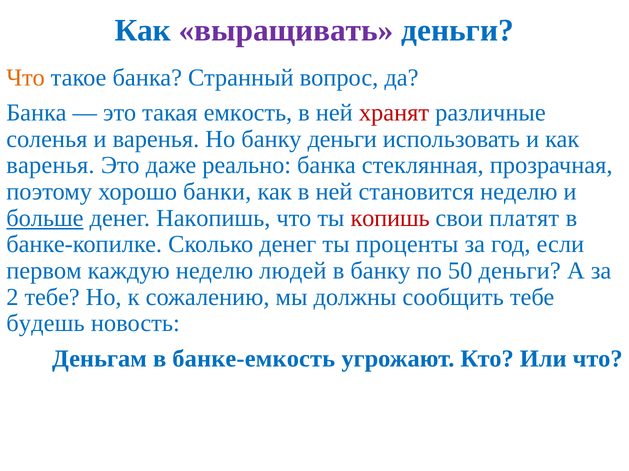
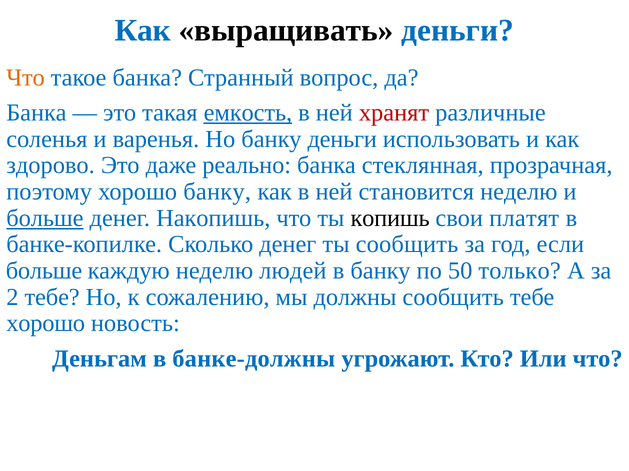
выращивать colour: purple -> black (286, 31)
емкость underline: none -> present (248, 113)
варенья: варенья -> здорово (51, 166)
хорошо банки: банки -> банку (217, 192)
копишь colour: red -> black (390, 218)
ты проценты: проценты -> сообщить (407, 245)
первом: первом -> больше (44, 271)
50 деньги: деньги -> только (520, 271)
будешь: будешь -> хорошо (46, 324)
банке-емкость: банке-емкость -> банке-должны (254, 359)
